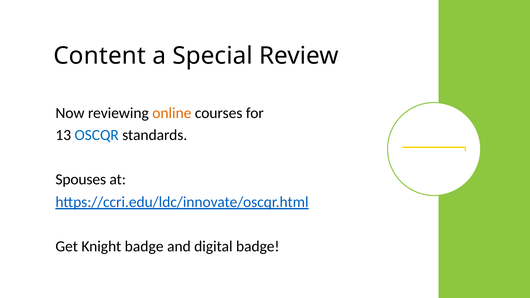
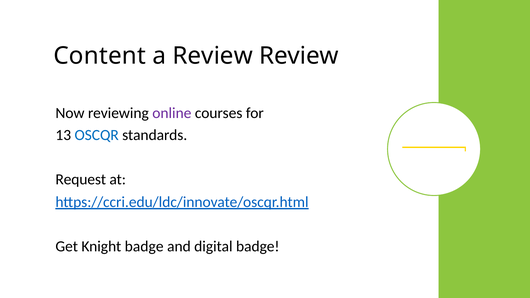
a Special: Special -> Review (213, 56)
online colour: orange -> purple (172, 113)
Spouses: Spouses -> Request (81, 180)
